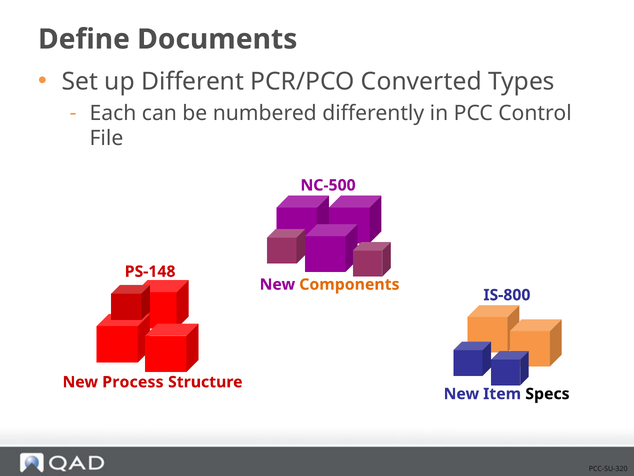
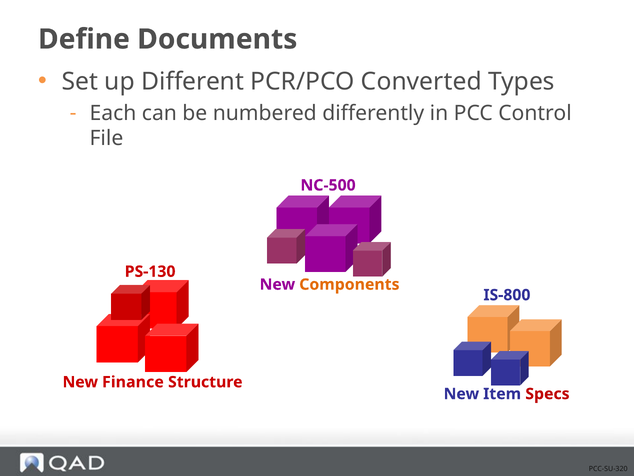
PS-148: PS-148 -> PS-130 (150, 271)
Process: Process -> Finance (133, 382)
Specs colour: black -> red (547, 394)
